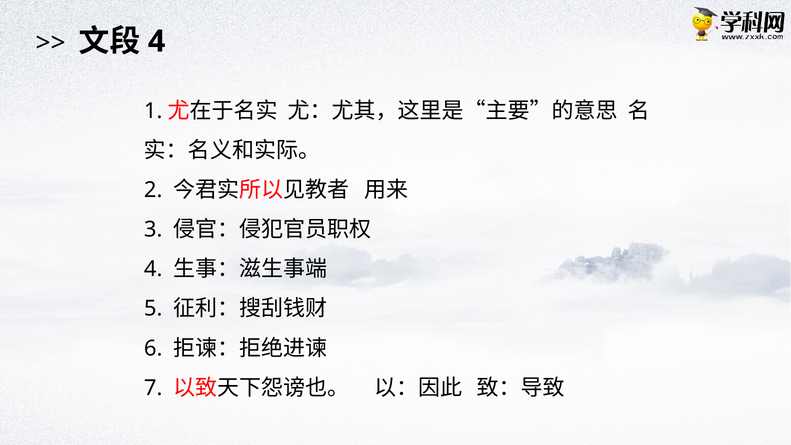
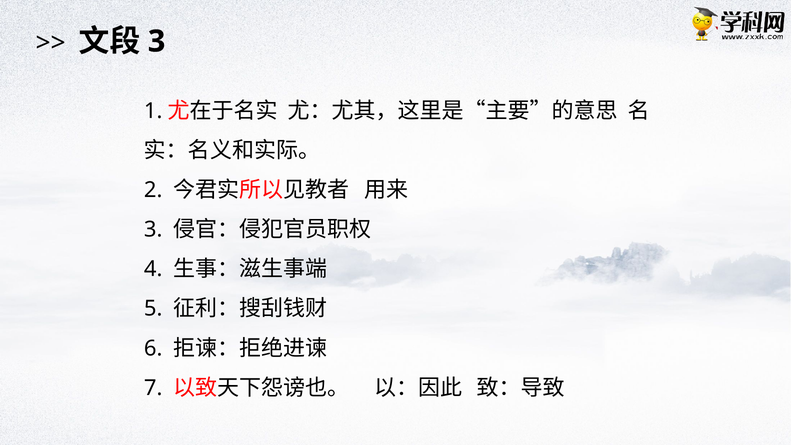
4: 4 -> 3 (157, 41)
